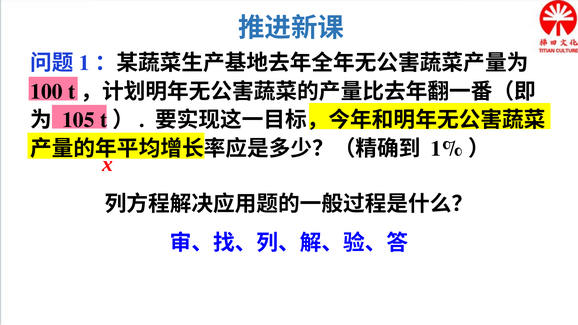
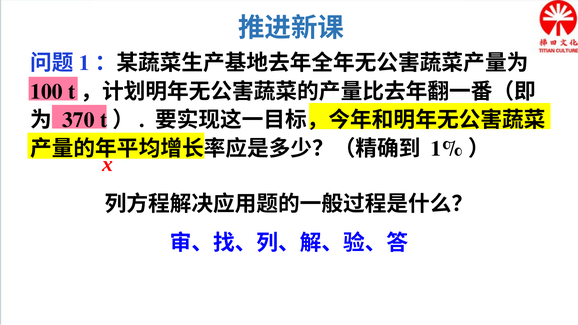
105: 105 -> 370 (78, 120)
